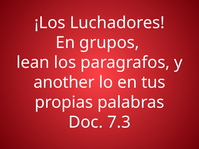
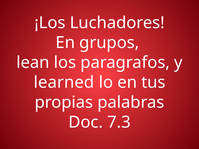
another: another -> learned (64, 83)
